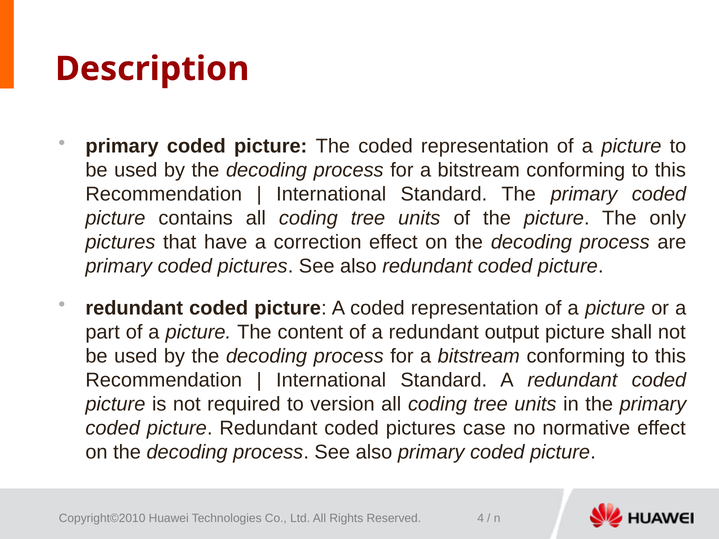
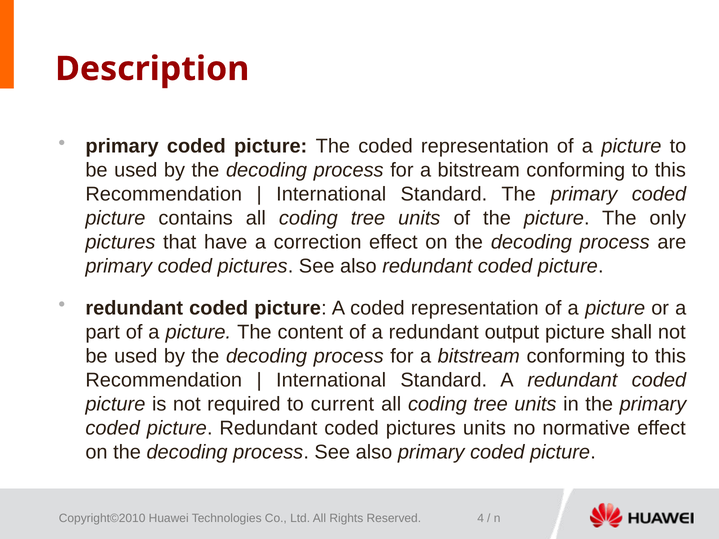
version: version -> current (342, 404)
pictures case: case -> units (484, 428)
